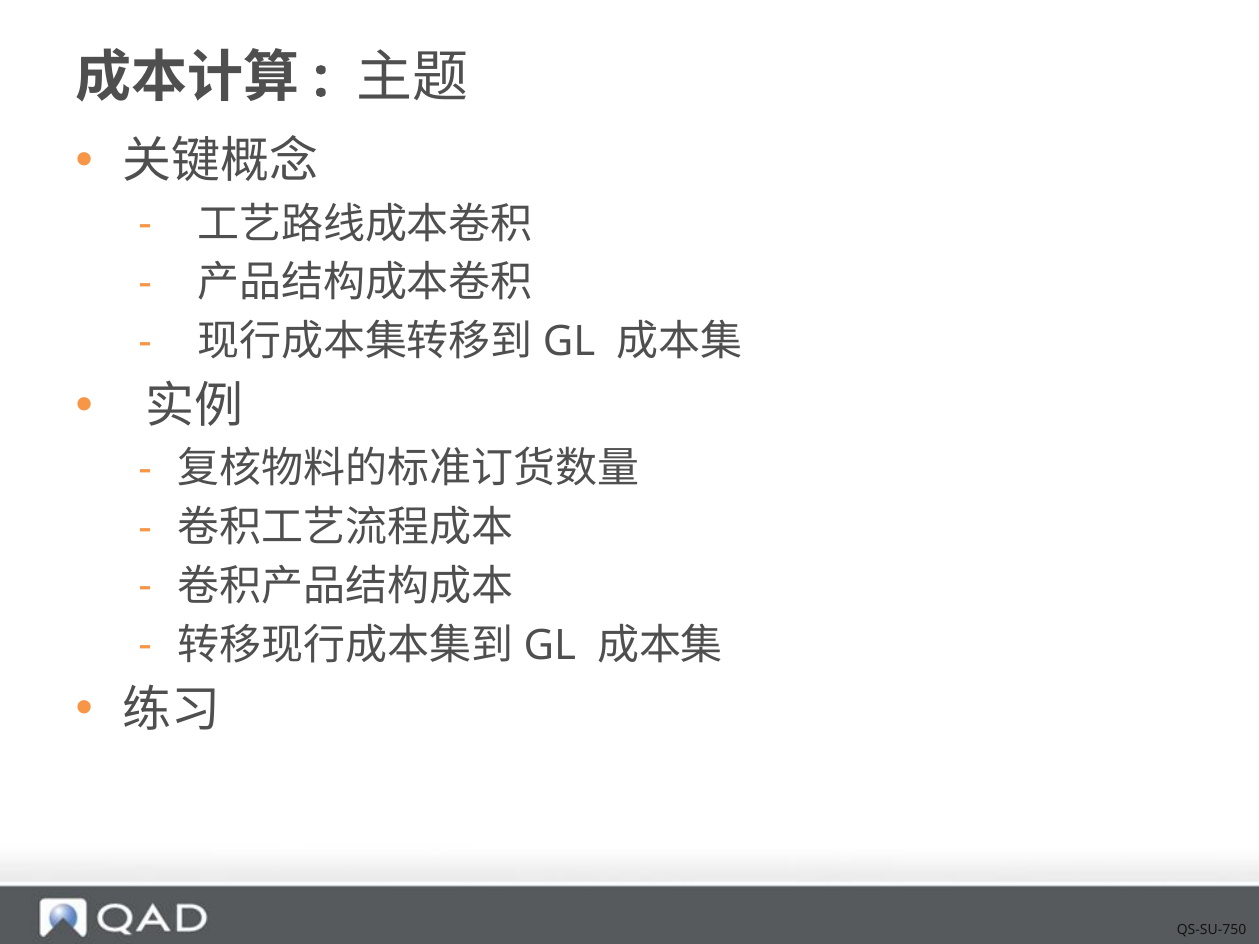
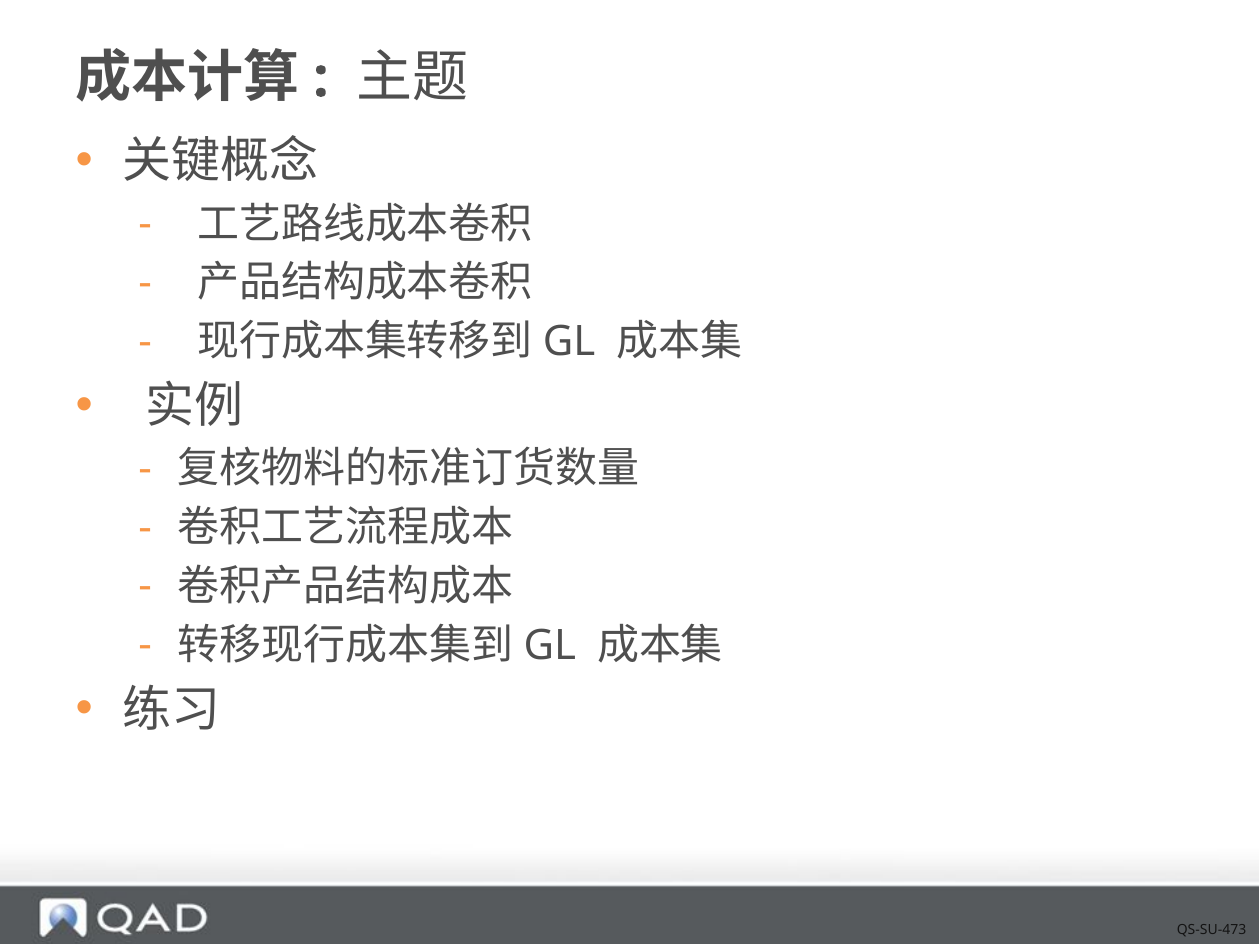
QS-SU-750: QS-SU-750 -> QS-SU-473 (1212, 931)
